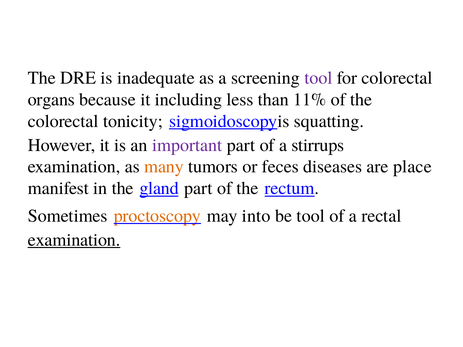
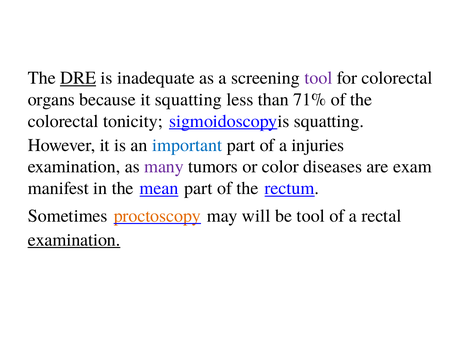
DRE underline: none -> present (78, 78)
it including: including -> squatting (188, 100)
11%: 11% -> 71% (310, 100)
important colour: purple -> blue (187, 145)
stirrups: stirrups -> injuries (318, 145)
many colour: orange -> purple (164, 167)
feces: feces -> color (280, 167)
place: place -> exam (412, 167)
gland: gland -> mean (159, 188)
into: into -> will (256, 216)
